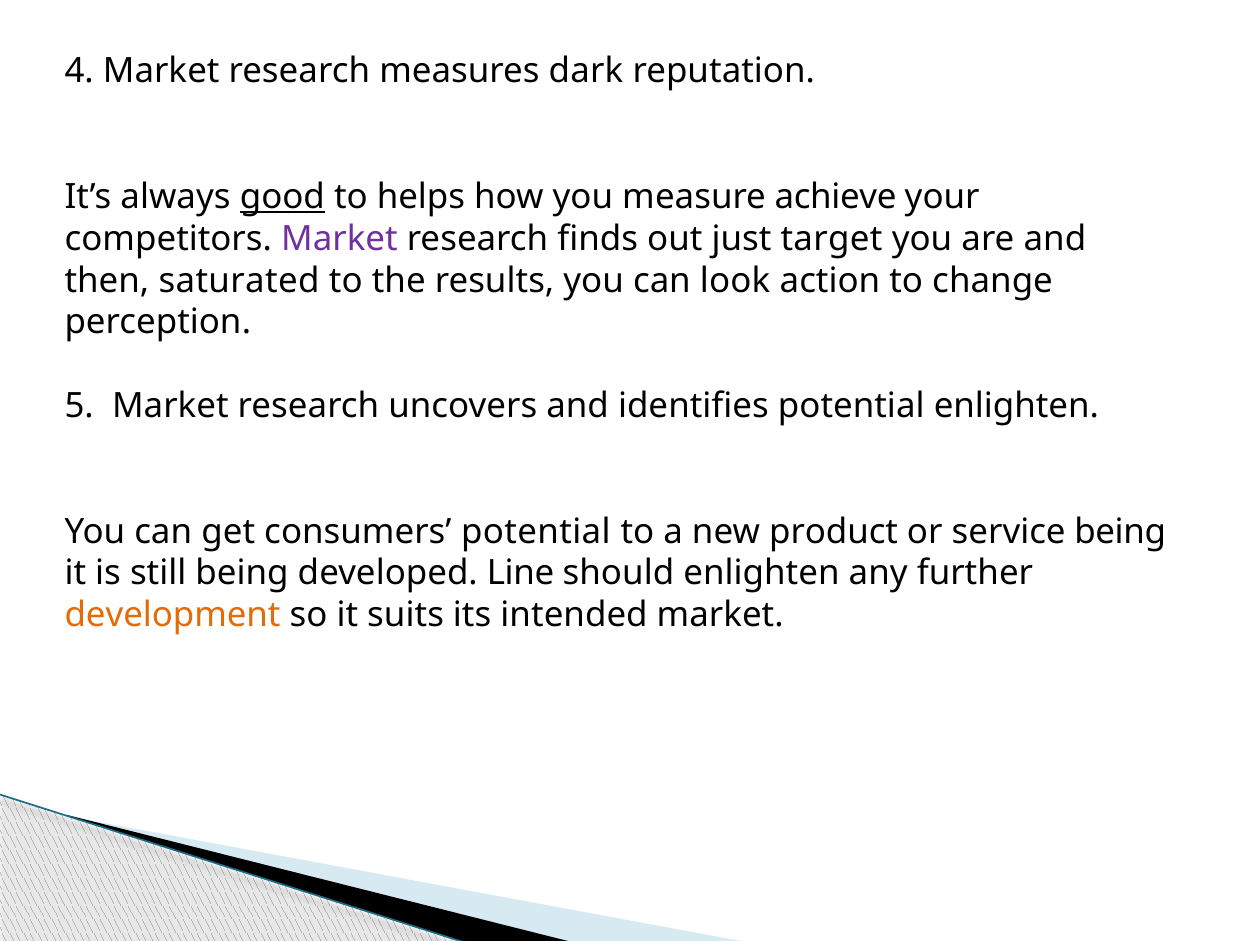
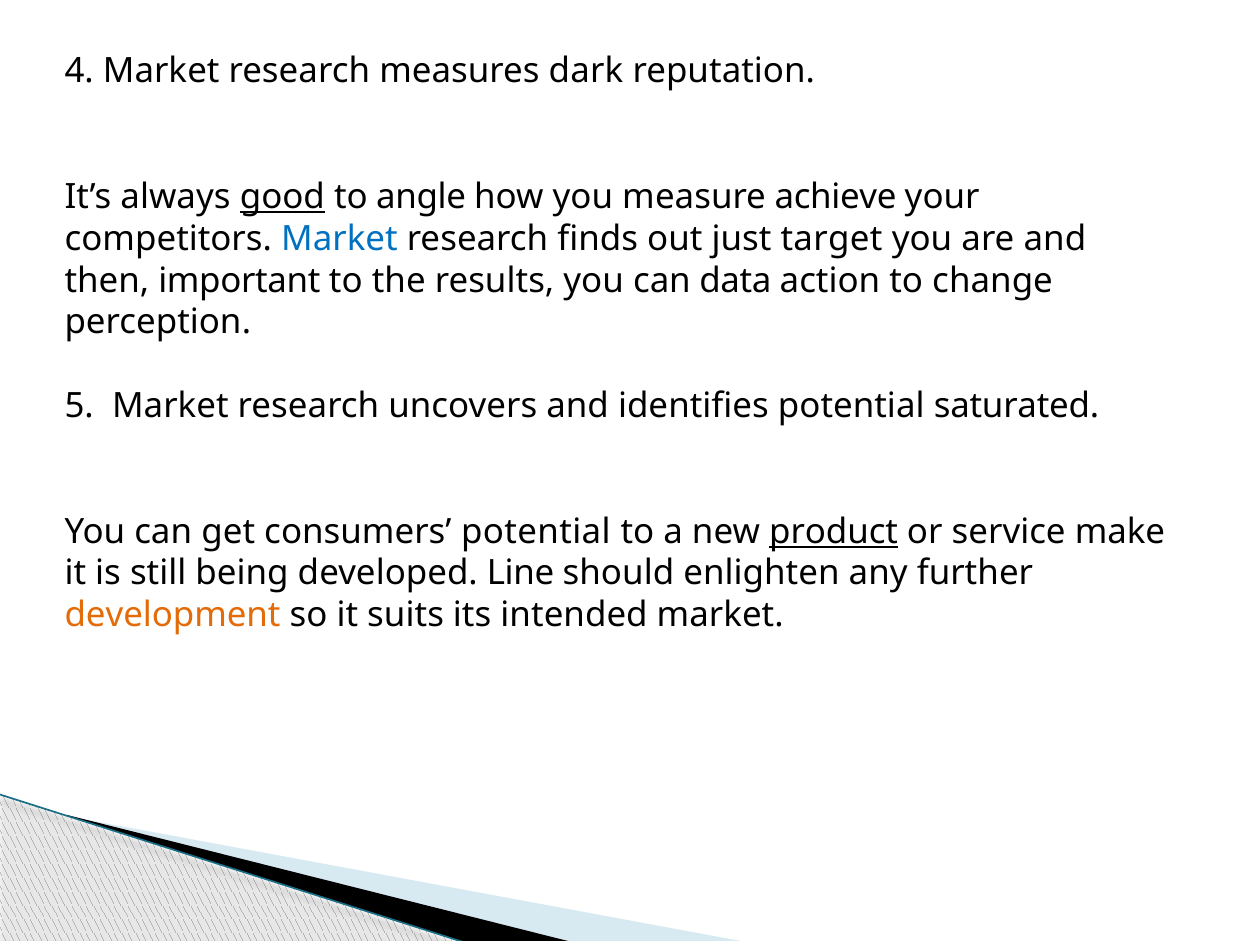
helps: helps -> angle (421, 197)
Market colour: purple -> blue (339, 239)
saturated: saturated -> important (239, 281)
look: look -> data (735, 281)
potential enlighten: enlighten -> saturated (1016, 406)
product underline: none -> present (834, 532)
service being: being -> make (1120, 532)
